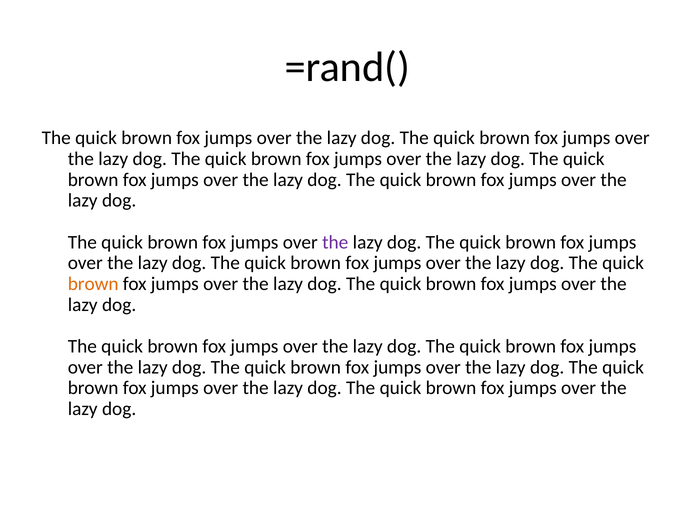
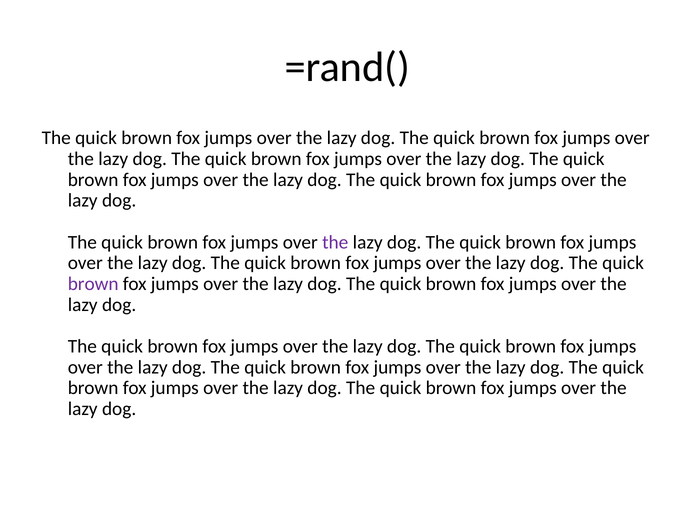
brown colour: orange -> purple (93, 284)
